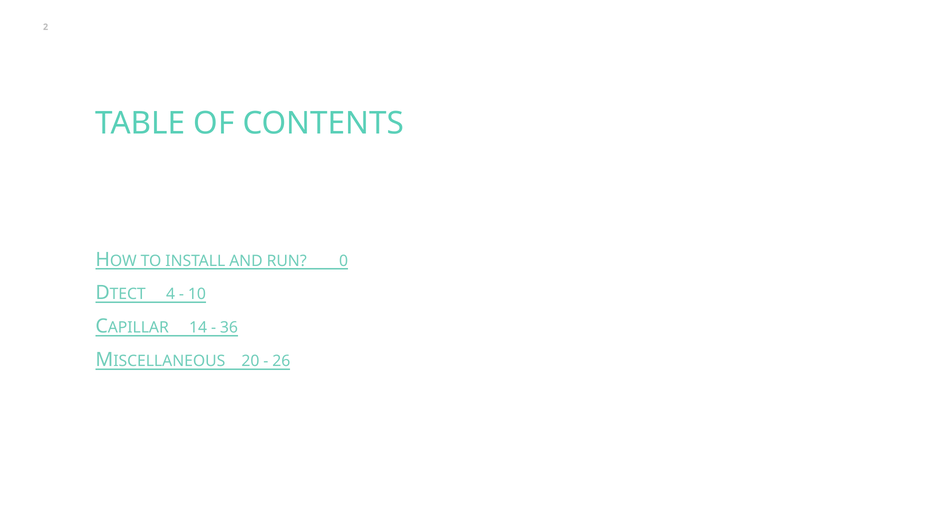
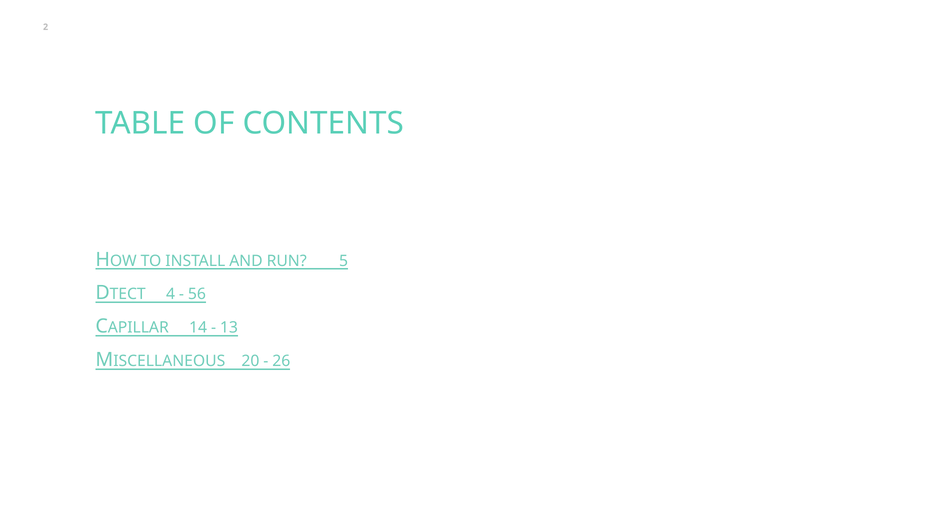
0: 0 -> 5 (344, 261)
10: 10 -> 56 (197, 294)
36: 36 -> 13 (229, 328)
